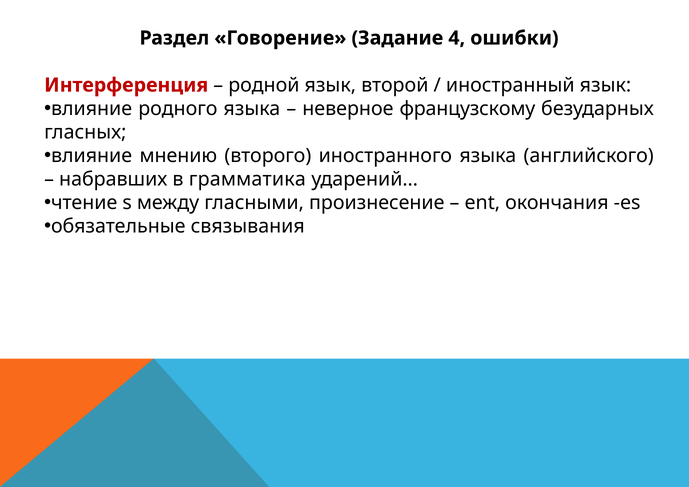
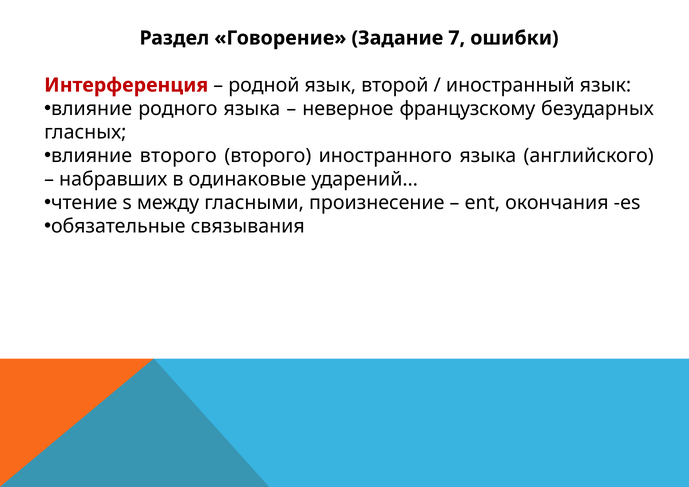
4: 4 -> 7 (457, 38)
влияние мнению: мнению -> второго (178, 156)
грамматика: грамматика -> одинаковые (247, 179)
